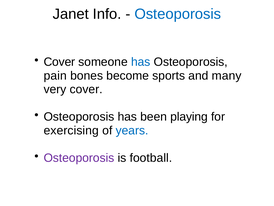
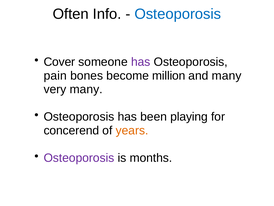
Janet: Janet -> Often (71, 14)
has colour: blue -> purple (141, 62)
sports: sports -> million (169, 76)
very cover: cover -> many (86, 89)
exercising: exercising -> concerend (71, 130)
years colour: blue -> orange (132, 130)
football: football -> months (151, 158)
